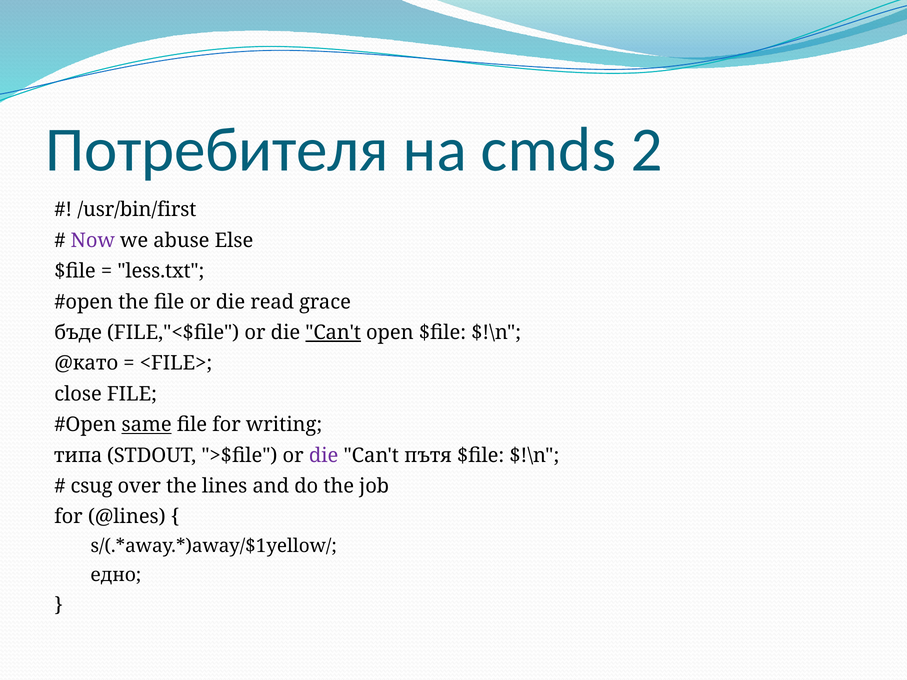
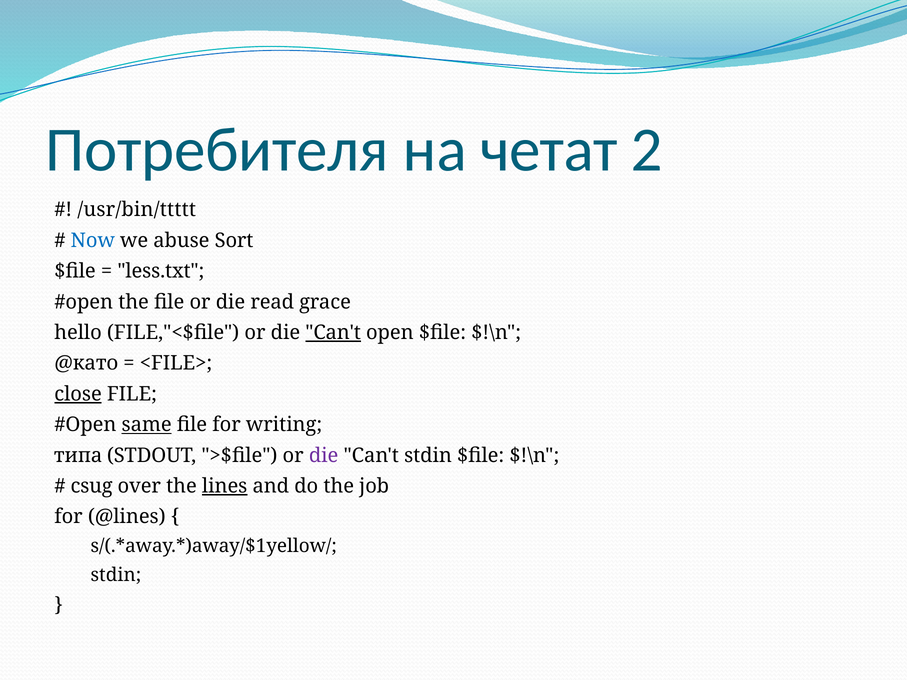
cmds: cmds -> четат (549, 150)
/usr/bin/first: /usr/bin/first -> /usr/bin/ttttt (137, 210)
Now colour: purple -> blue (93, 241)
Else: Else -> Sort (234, 241)
бъде: бъде -> hello (78, 333)
close underline: none -> present (78, 394)
Can't пътя: пътя -> stdin (428, 456)
lines underline: none -> present (225, 486)
едно: едно -> stdin (116, 575)
